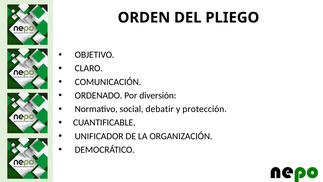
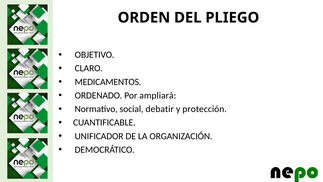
COMUNICACIÓN: COMUNICACIÓN -> MEDICAMENTOS (108, 82)
diversión: diversión -> ampliará (158, 95)
